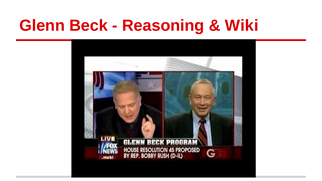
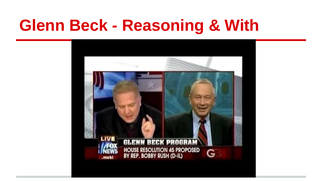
Wiki: Wiki -> With (242, 26)
